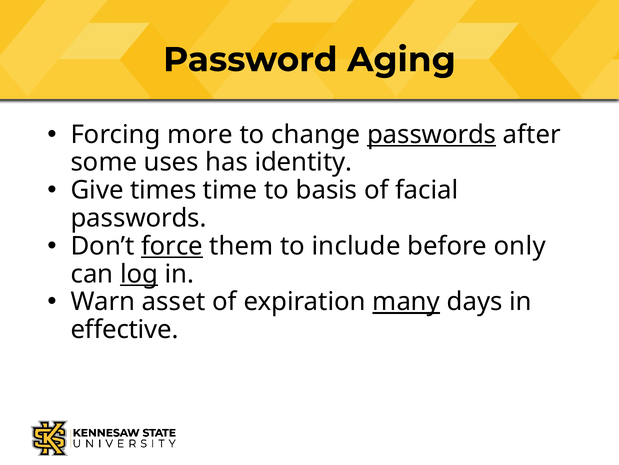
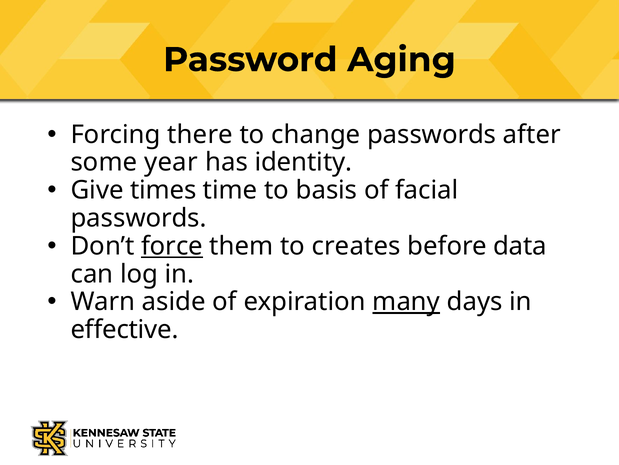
more: more -> there (200, 134)
passwords underline: present -> none (432, 134)
uses: uses -> year (171, 162)
include: include -> creates (356, 246)
only: only -> data (520, 246)
log underline: present -> none (139, 274)
asset: asset -> aside (174, 301)
